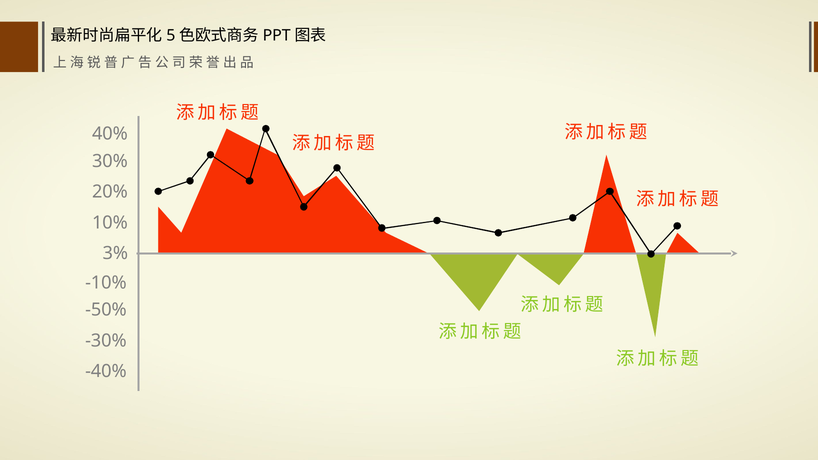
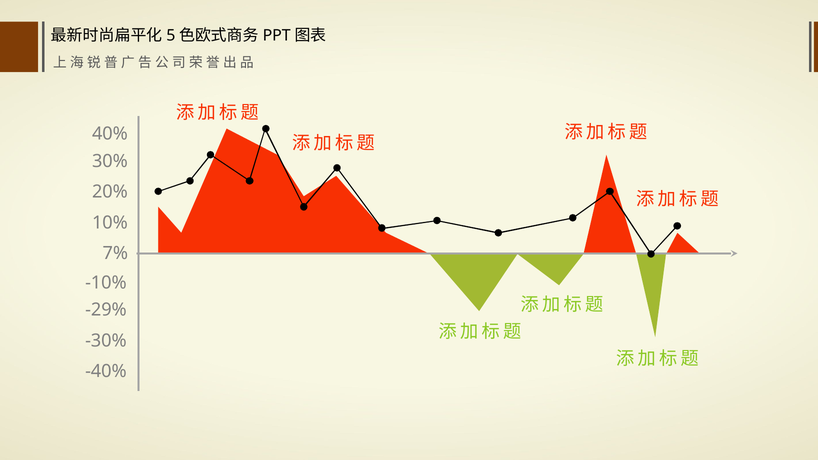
3%: 3% -> 7% (115, 253)
-50%: -50% -> -29% (106, 310)
